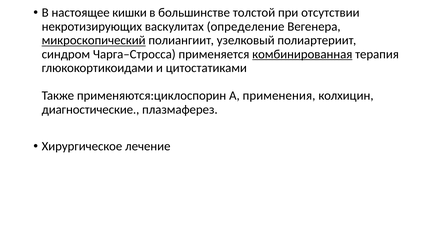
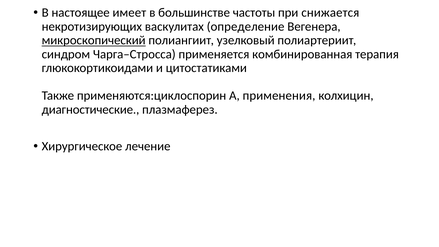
кишки: кишки -> имеет (129, 13)
толстой: толстой -> частоты (254, 13)
отсутствии: отсутствии -> снижается (330, 13)
комбинированная underline: present -> none (302, 54)
